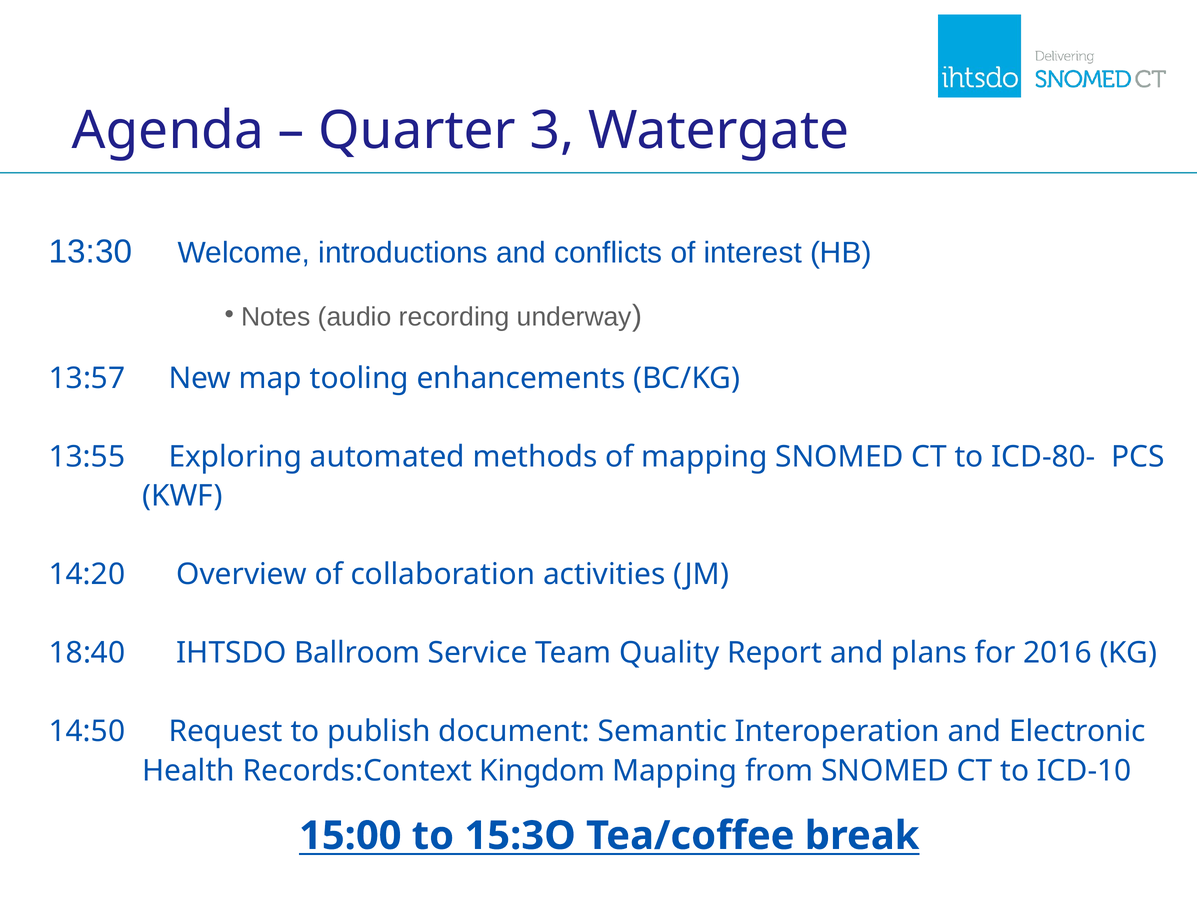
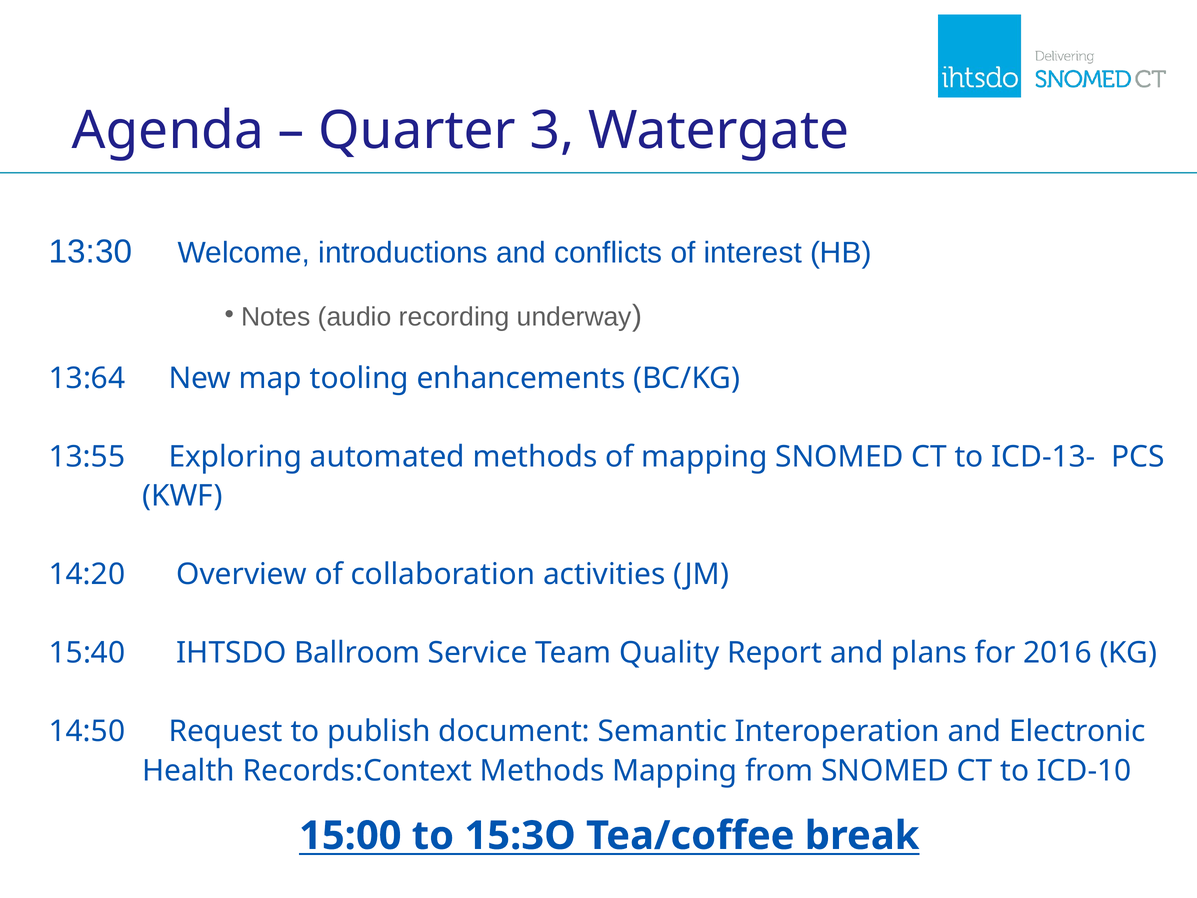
13:57: 13:57 -> 13:64 (87, 378)
ICD-80-: ICD-80- -> ICD-13- (1043, 457)
18:40: 18:40 -> 15:40 (87, 653)
Records:Context Kingdom: Kingdom -> Methods (542, 770)
